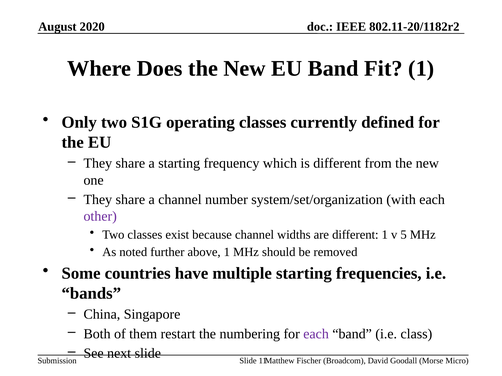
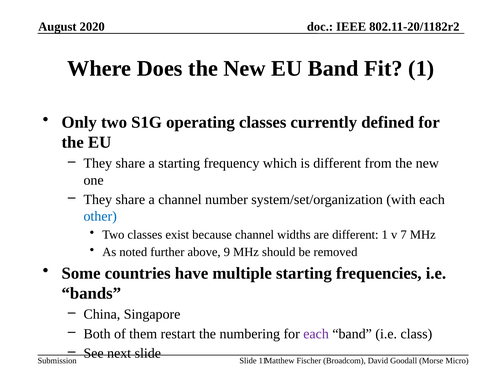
other colour: purple -> blue (100, 217)
5: 5 -> 7 (404, 235)
above 1: 1 -> 9 (227, 252)
